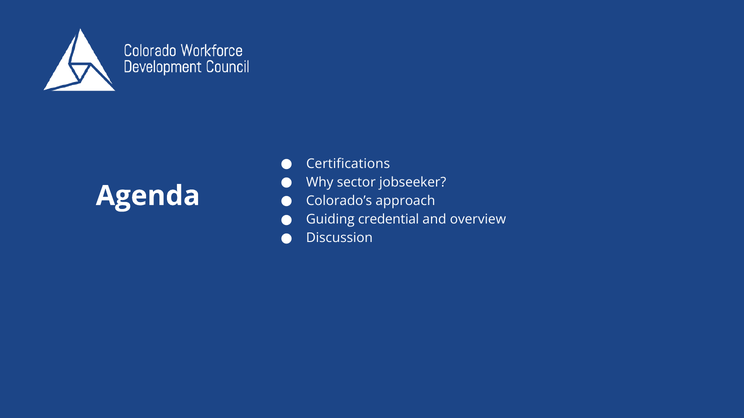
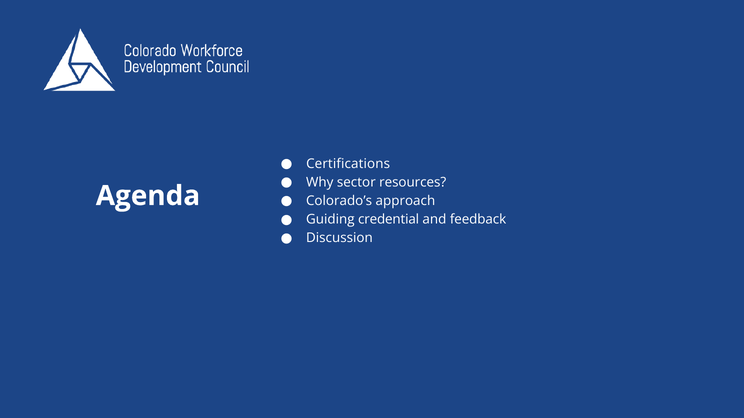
jobseeker: jobseeker -> resources (413, 182)
overview: overview -> feedback (478, 220)
